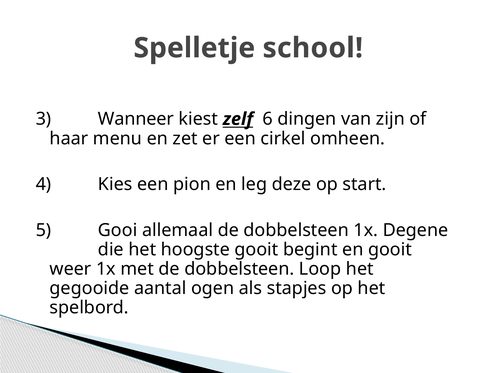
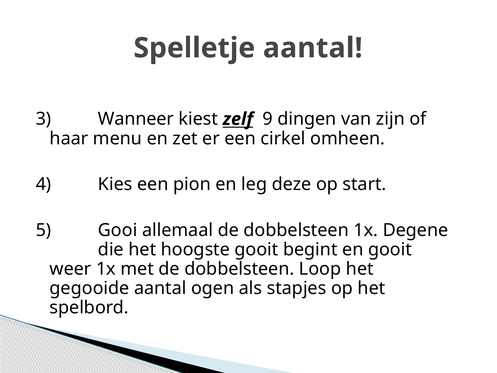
Spelletje school: school -> aantal (313, 48)
6: 6 -> 9 (268, 119)
